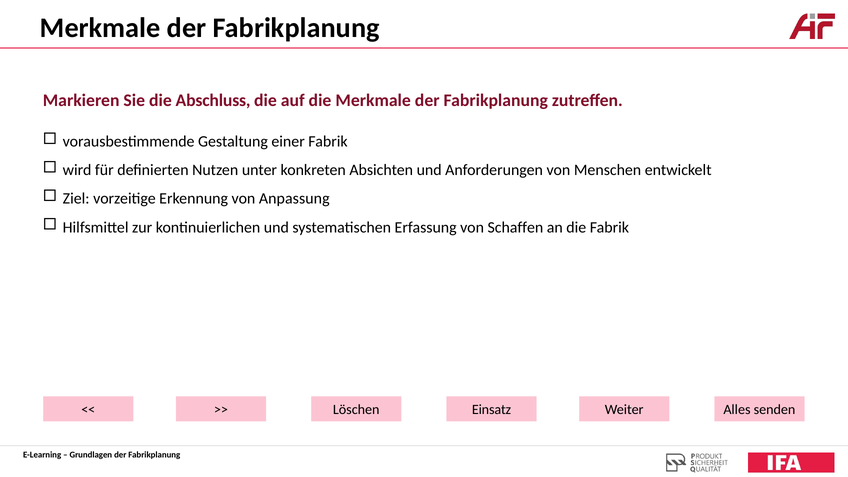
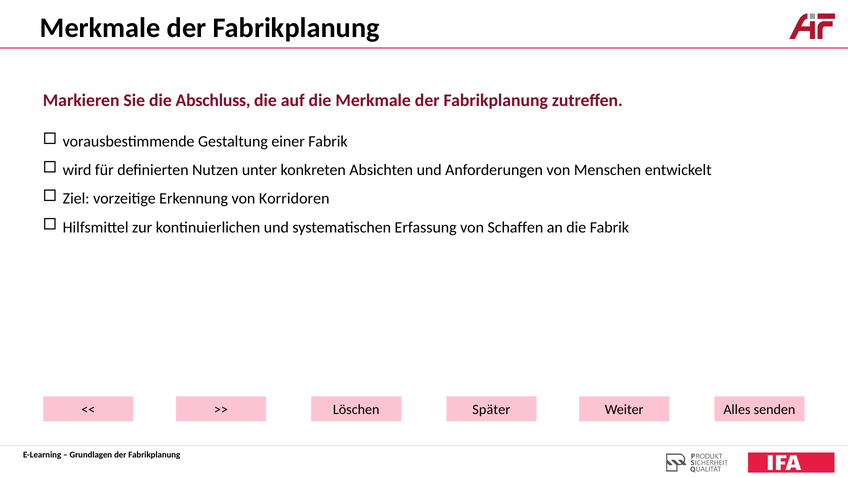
Anpassung: Anpassung -> Korridoren (294, 199)
Einsatz: Einsatz -> Später (491, 410)
